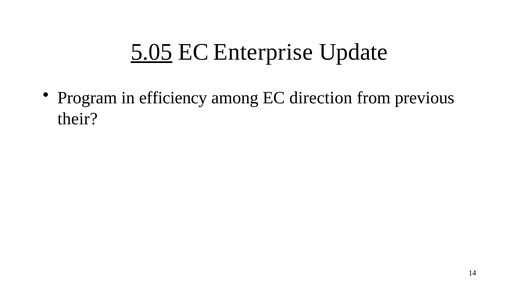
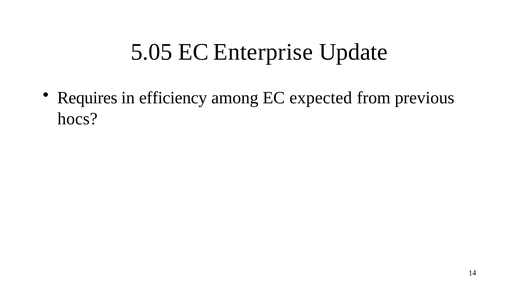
5.05 underline: present -> none (152, 52)
Program: Program -> Requires (87, 98)
direction: direction -> expected (321, 98)
their: their -> hocs (77, 119)
